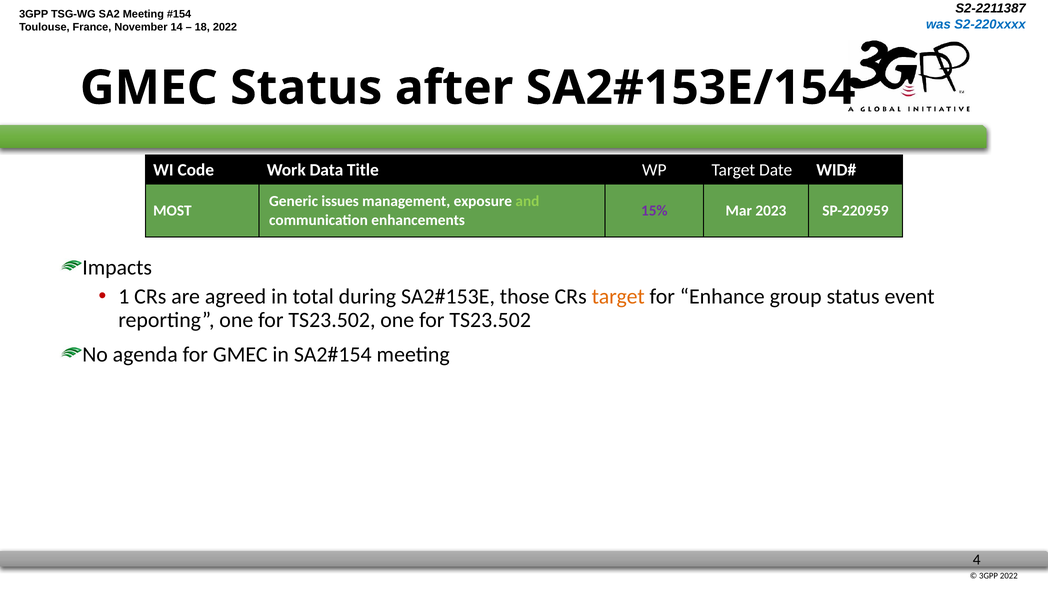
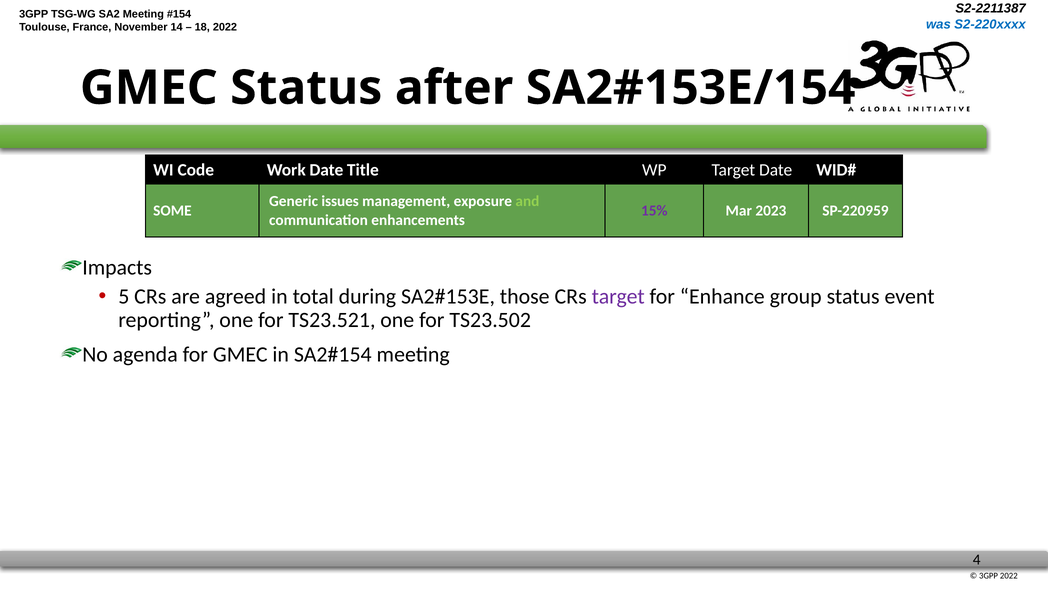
Work Data: Data -> Date (326, 170)
MOST: MOST -> SOME (172, 211)
1: 1 -> 5 (124, 297)
target colour: orange -> purple (618, 297)
reporting one for TS23.502: TS23.502 -> TS23.521 (332, 320)
